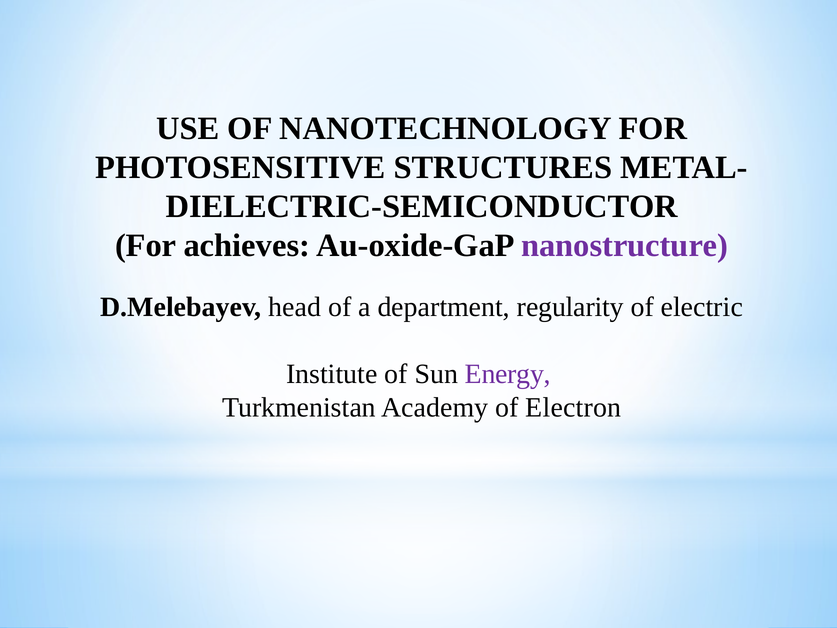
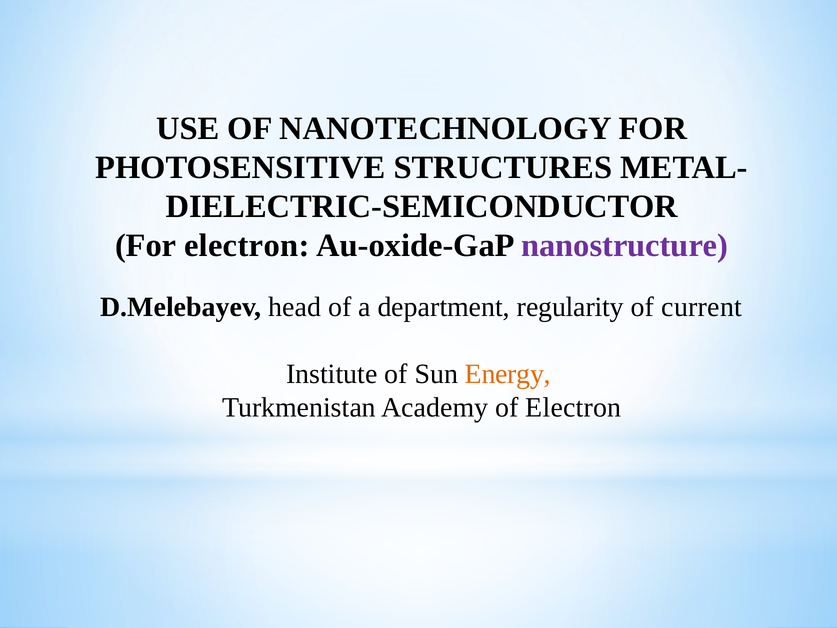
For achieves: achieves -> electron (247, 246)
electric: electric -> current (702, 307)
Energy colour: purple -> orange (508, 374)
